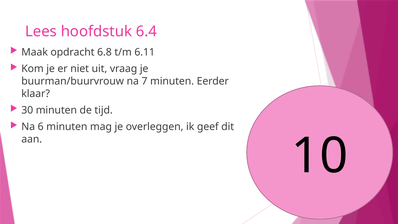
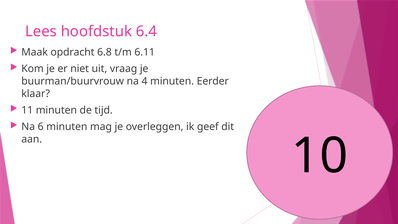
7: 7 -> 4 (144, 81)
30: 30 -> 11 (27, 110)
